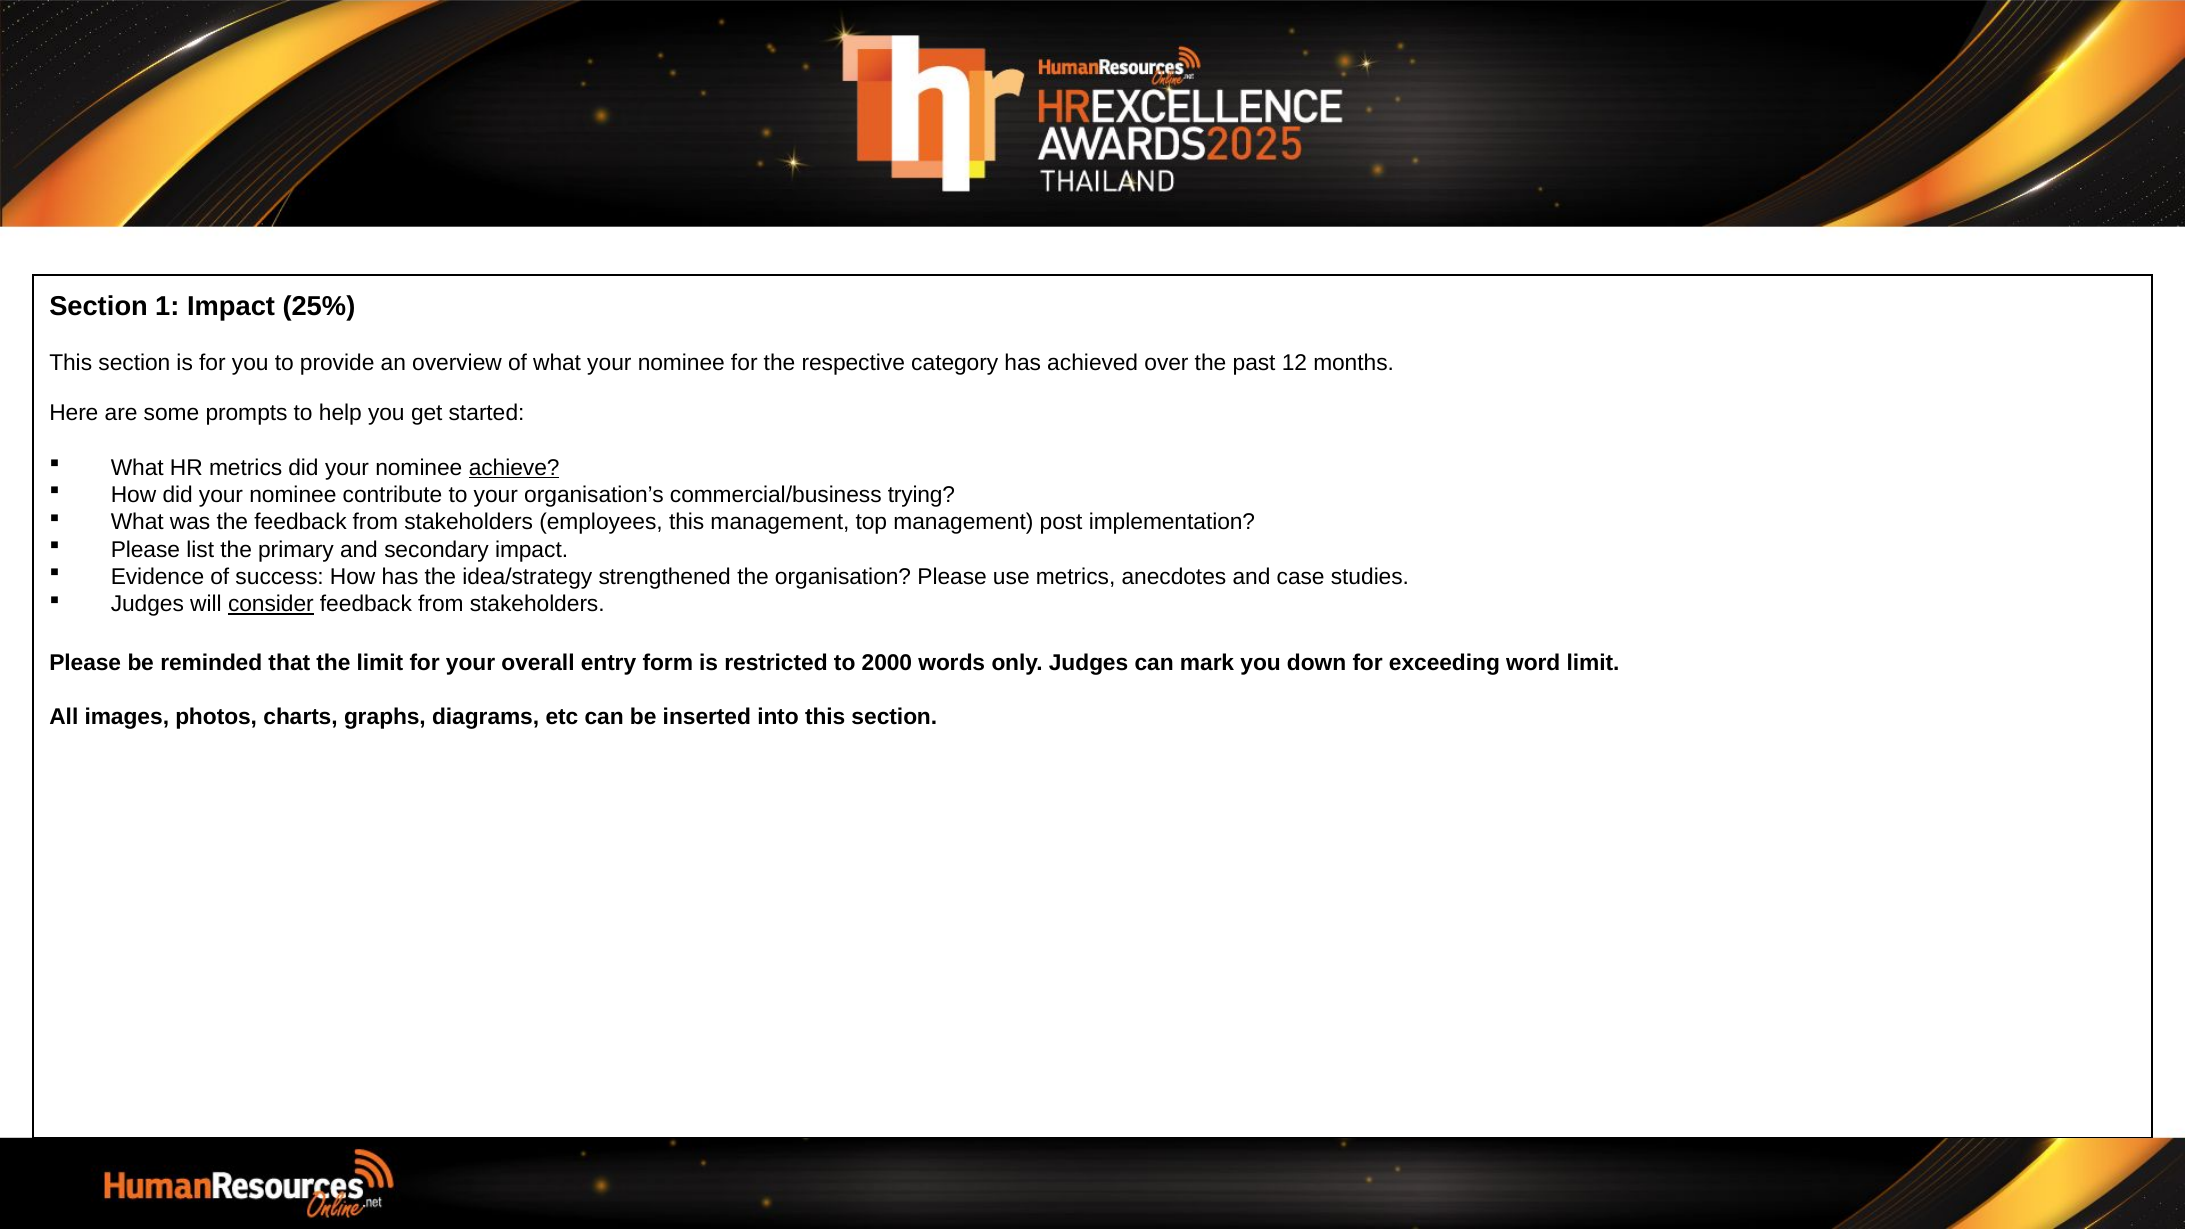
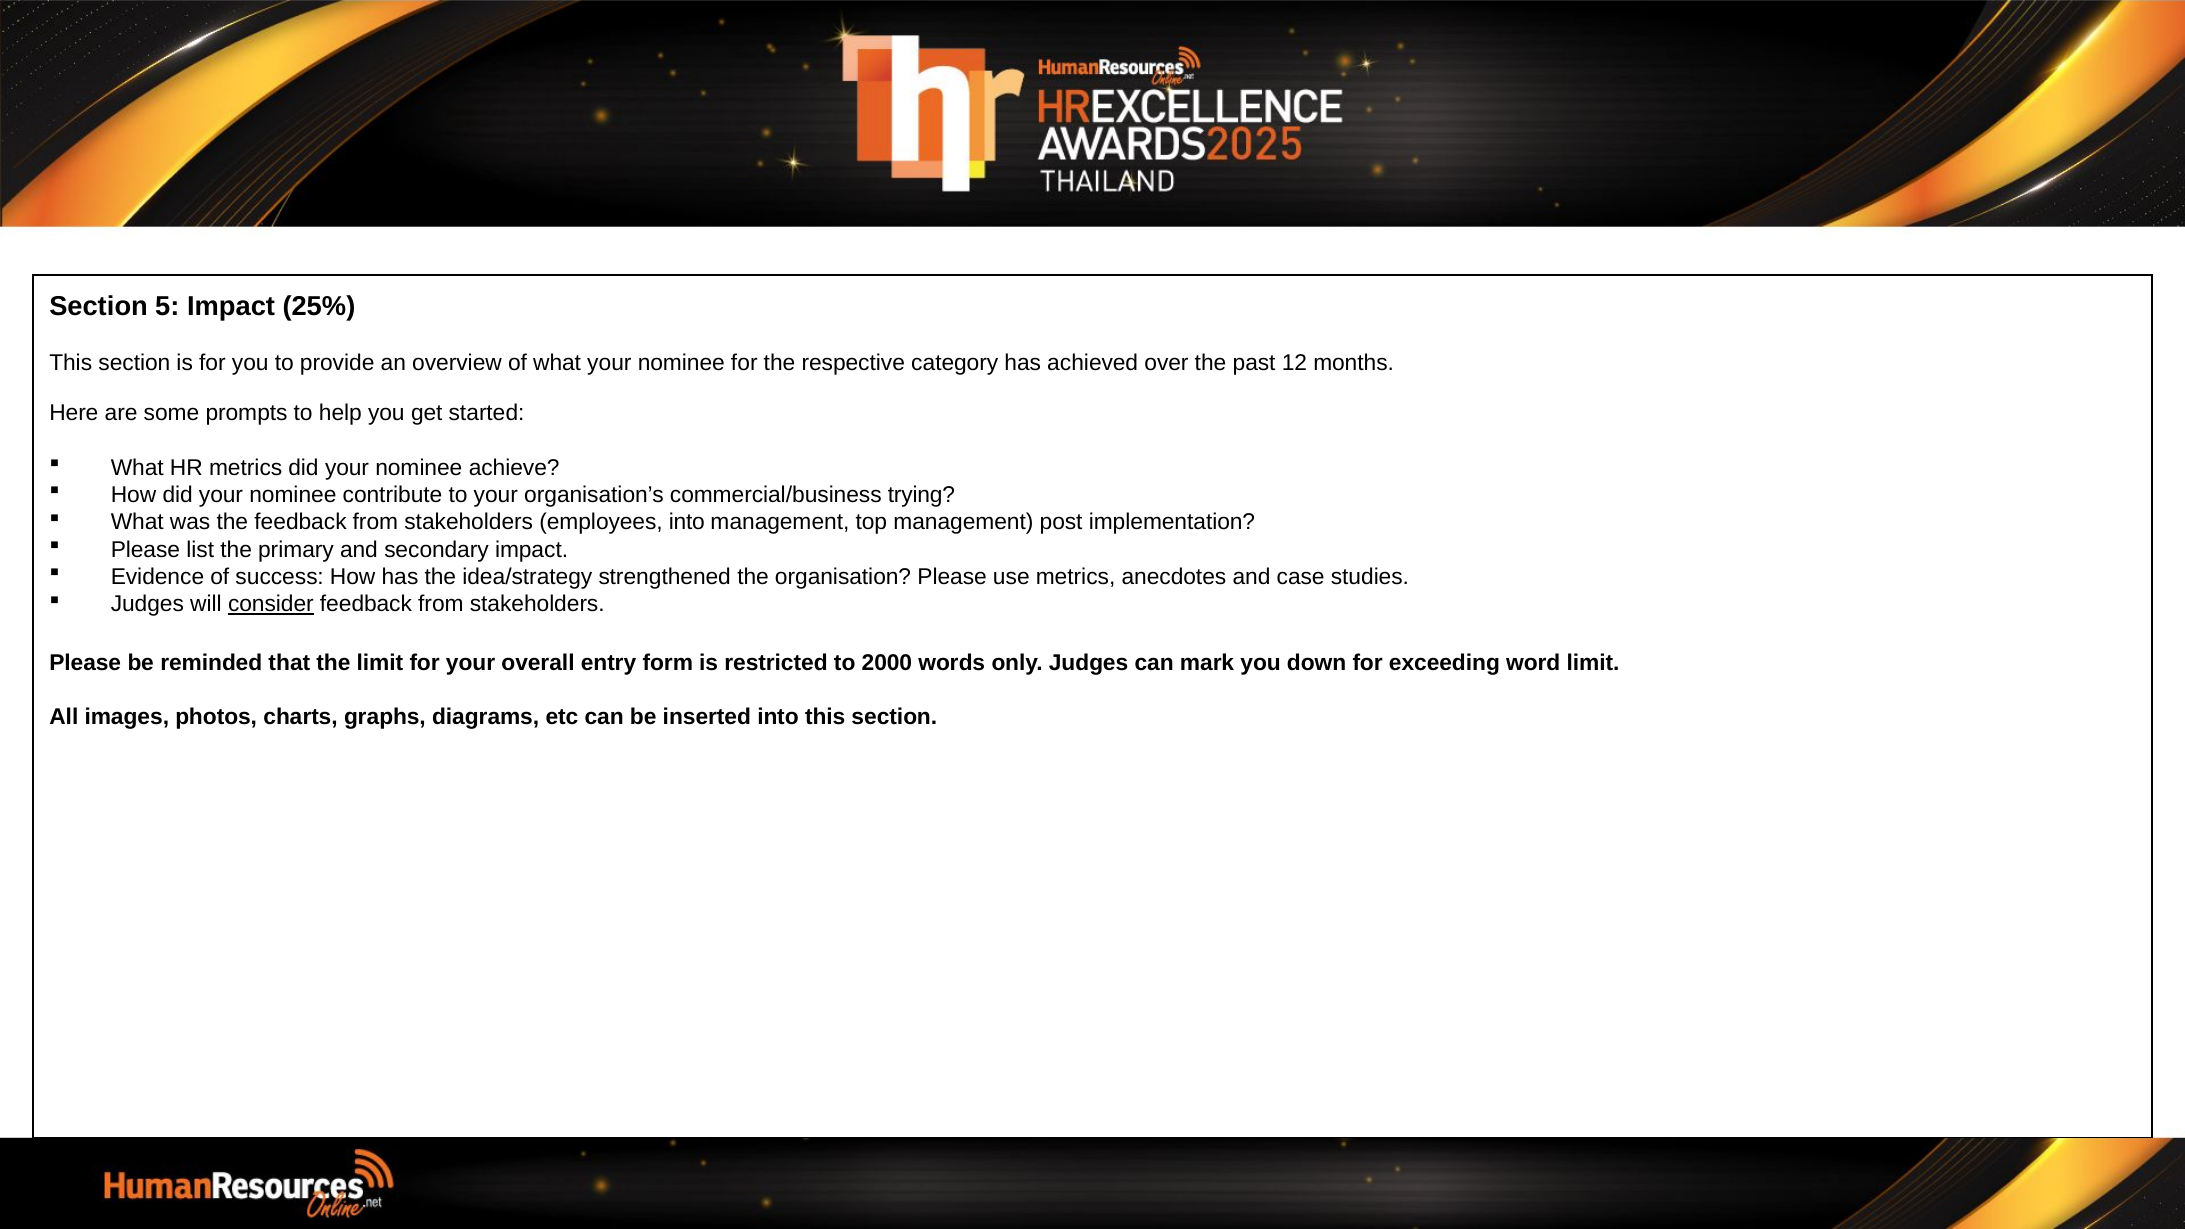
1: 1 -> 5 (167, 306)
achieve underline: present -> none (514, 468)
employees this: this -> into (687, 522)
